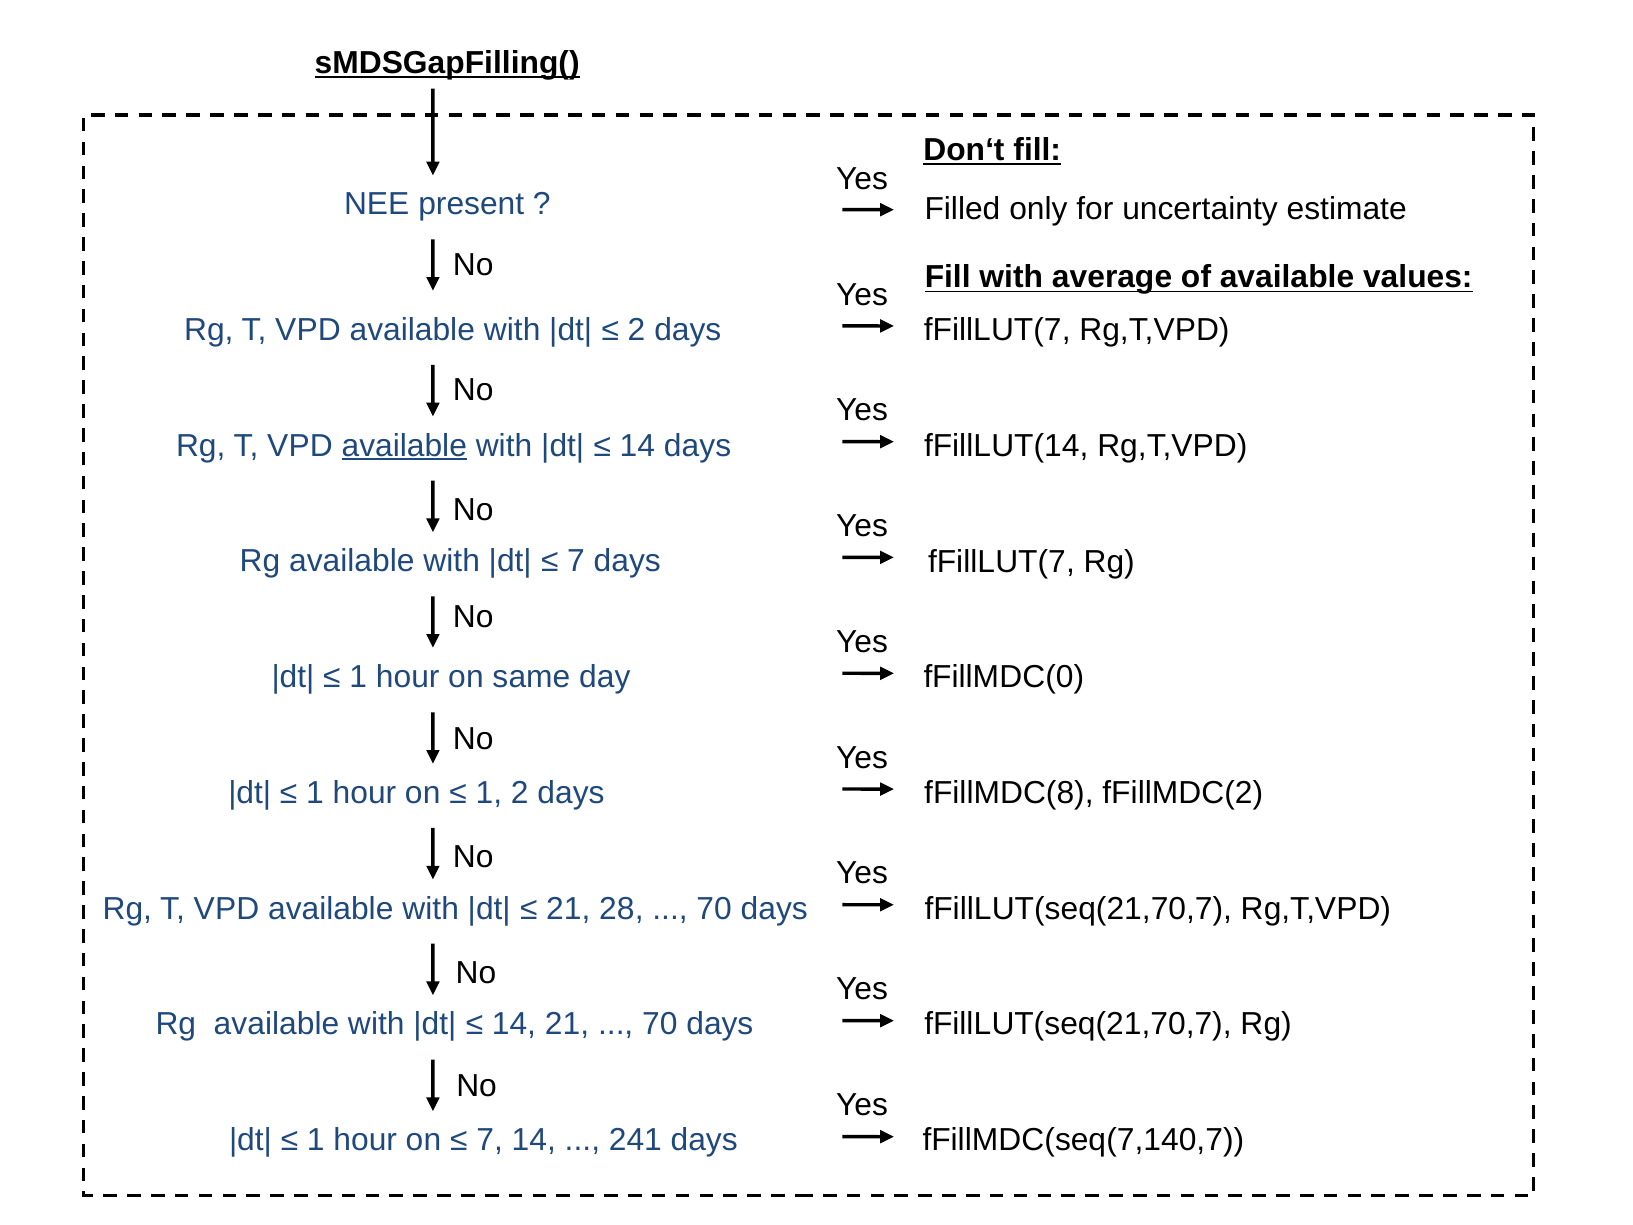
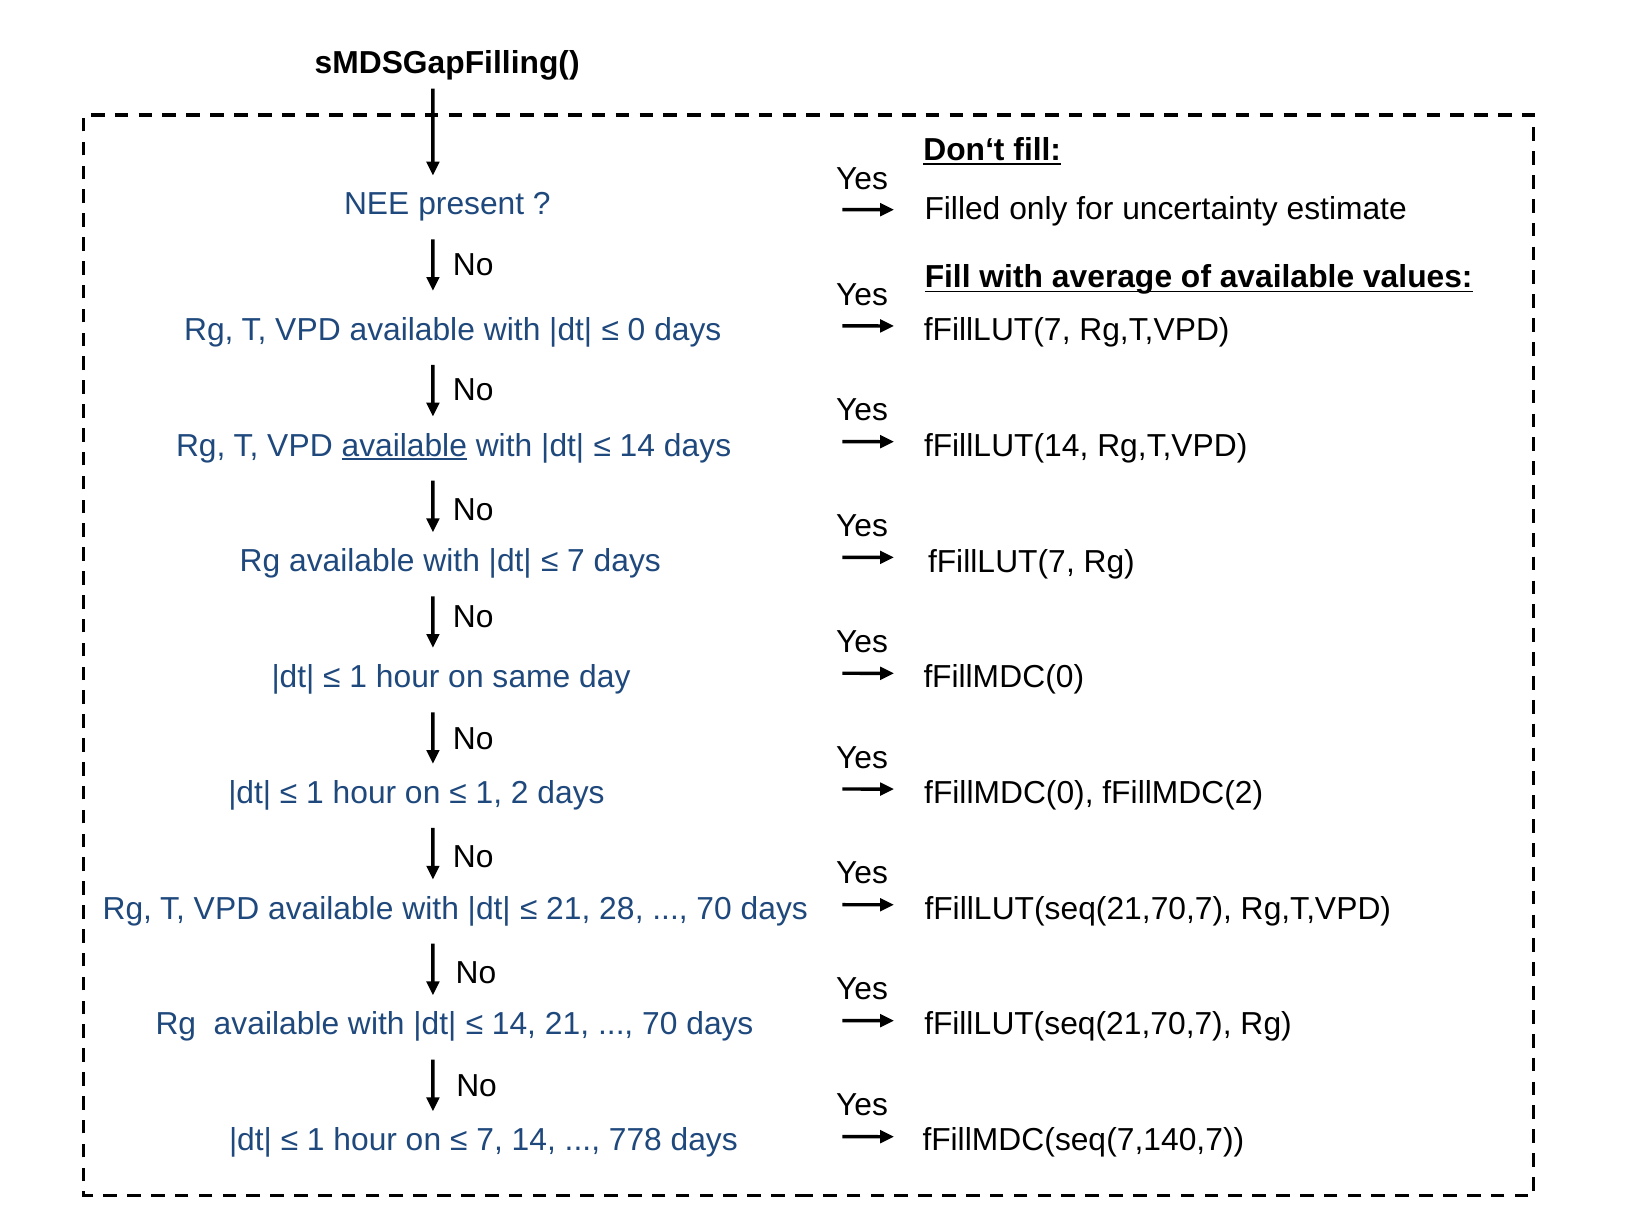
sMDSGapFilling( underline: present -> none (447, 63)
2: 2 -> 0 (637, 330)
fFillMDC(8: fFillMDC(8 -> fFillMDC(0 (1009, 793)
241: 241 -> 778 (635, 1140)
